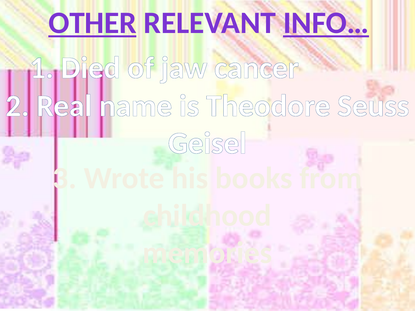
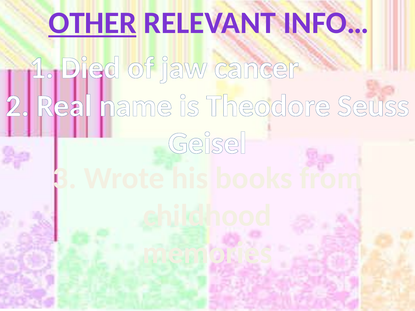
INFO… underline: present -> none (326, 23)
